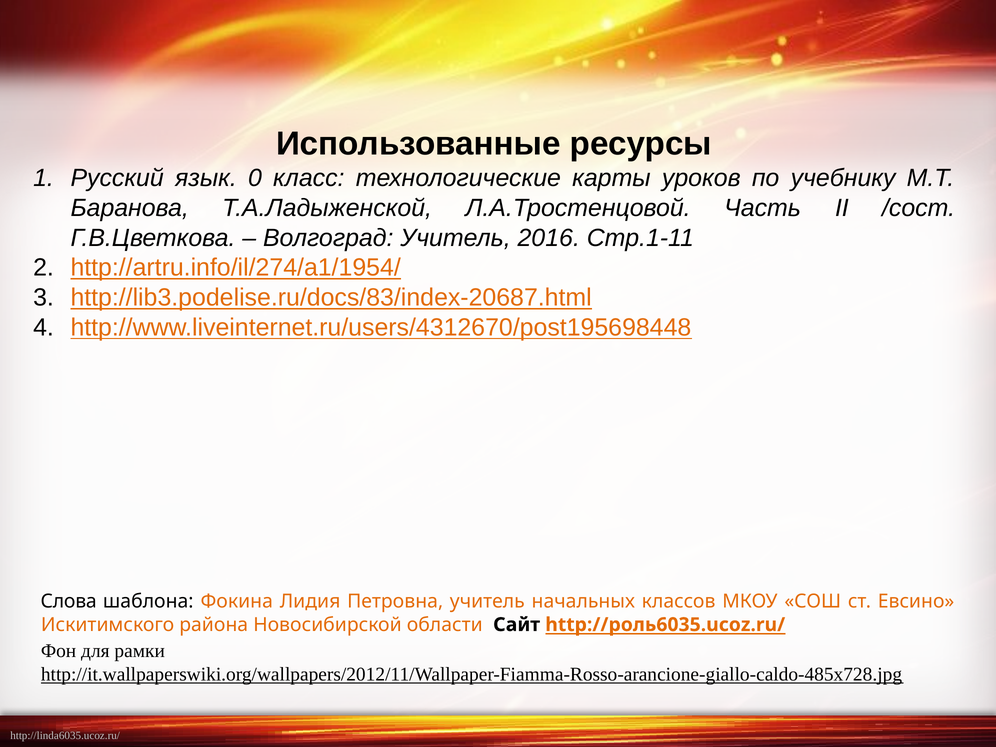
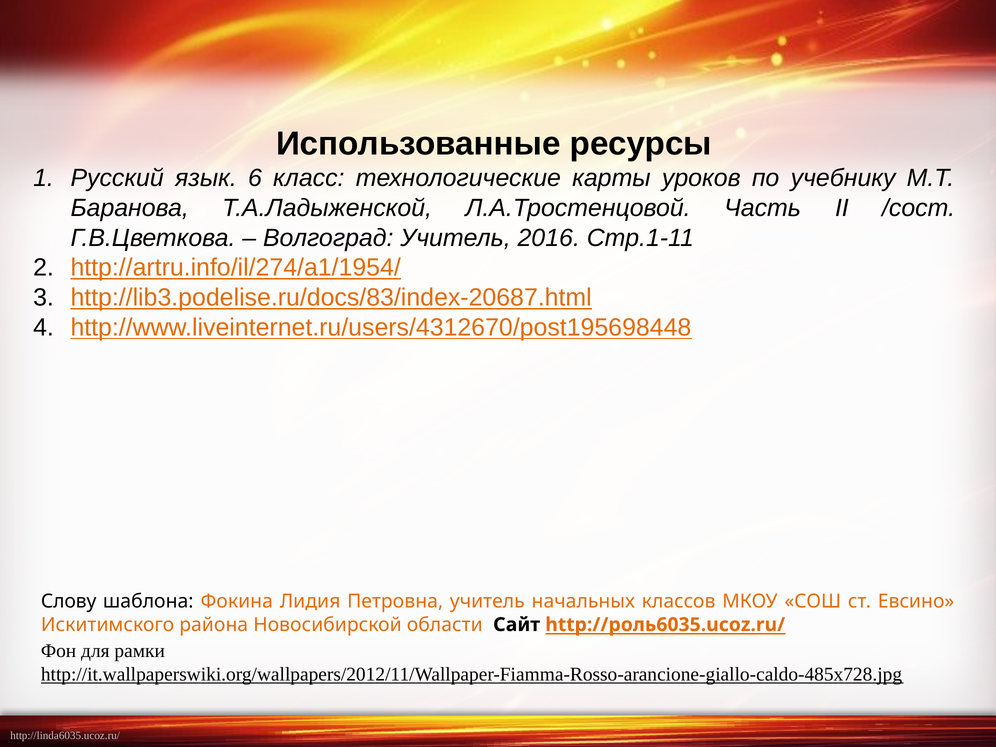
0: 0 -> 6 (255, 178)
Слова: Слова -> Слову (69, 601)
